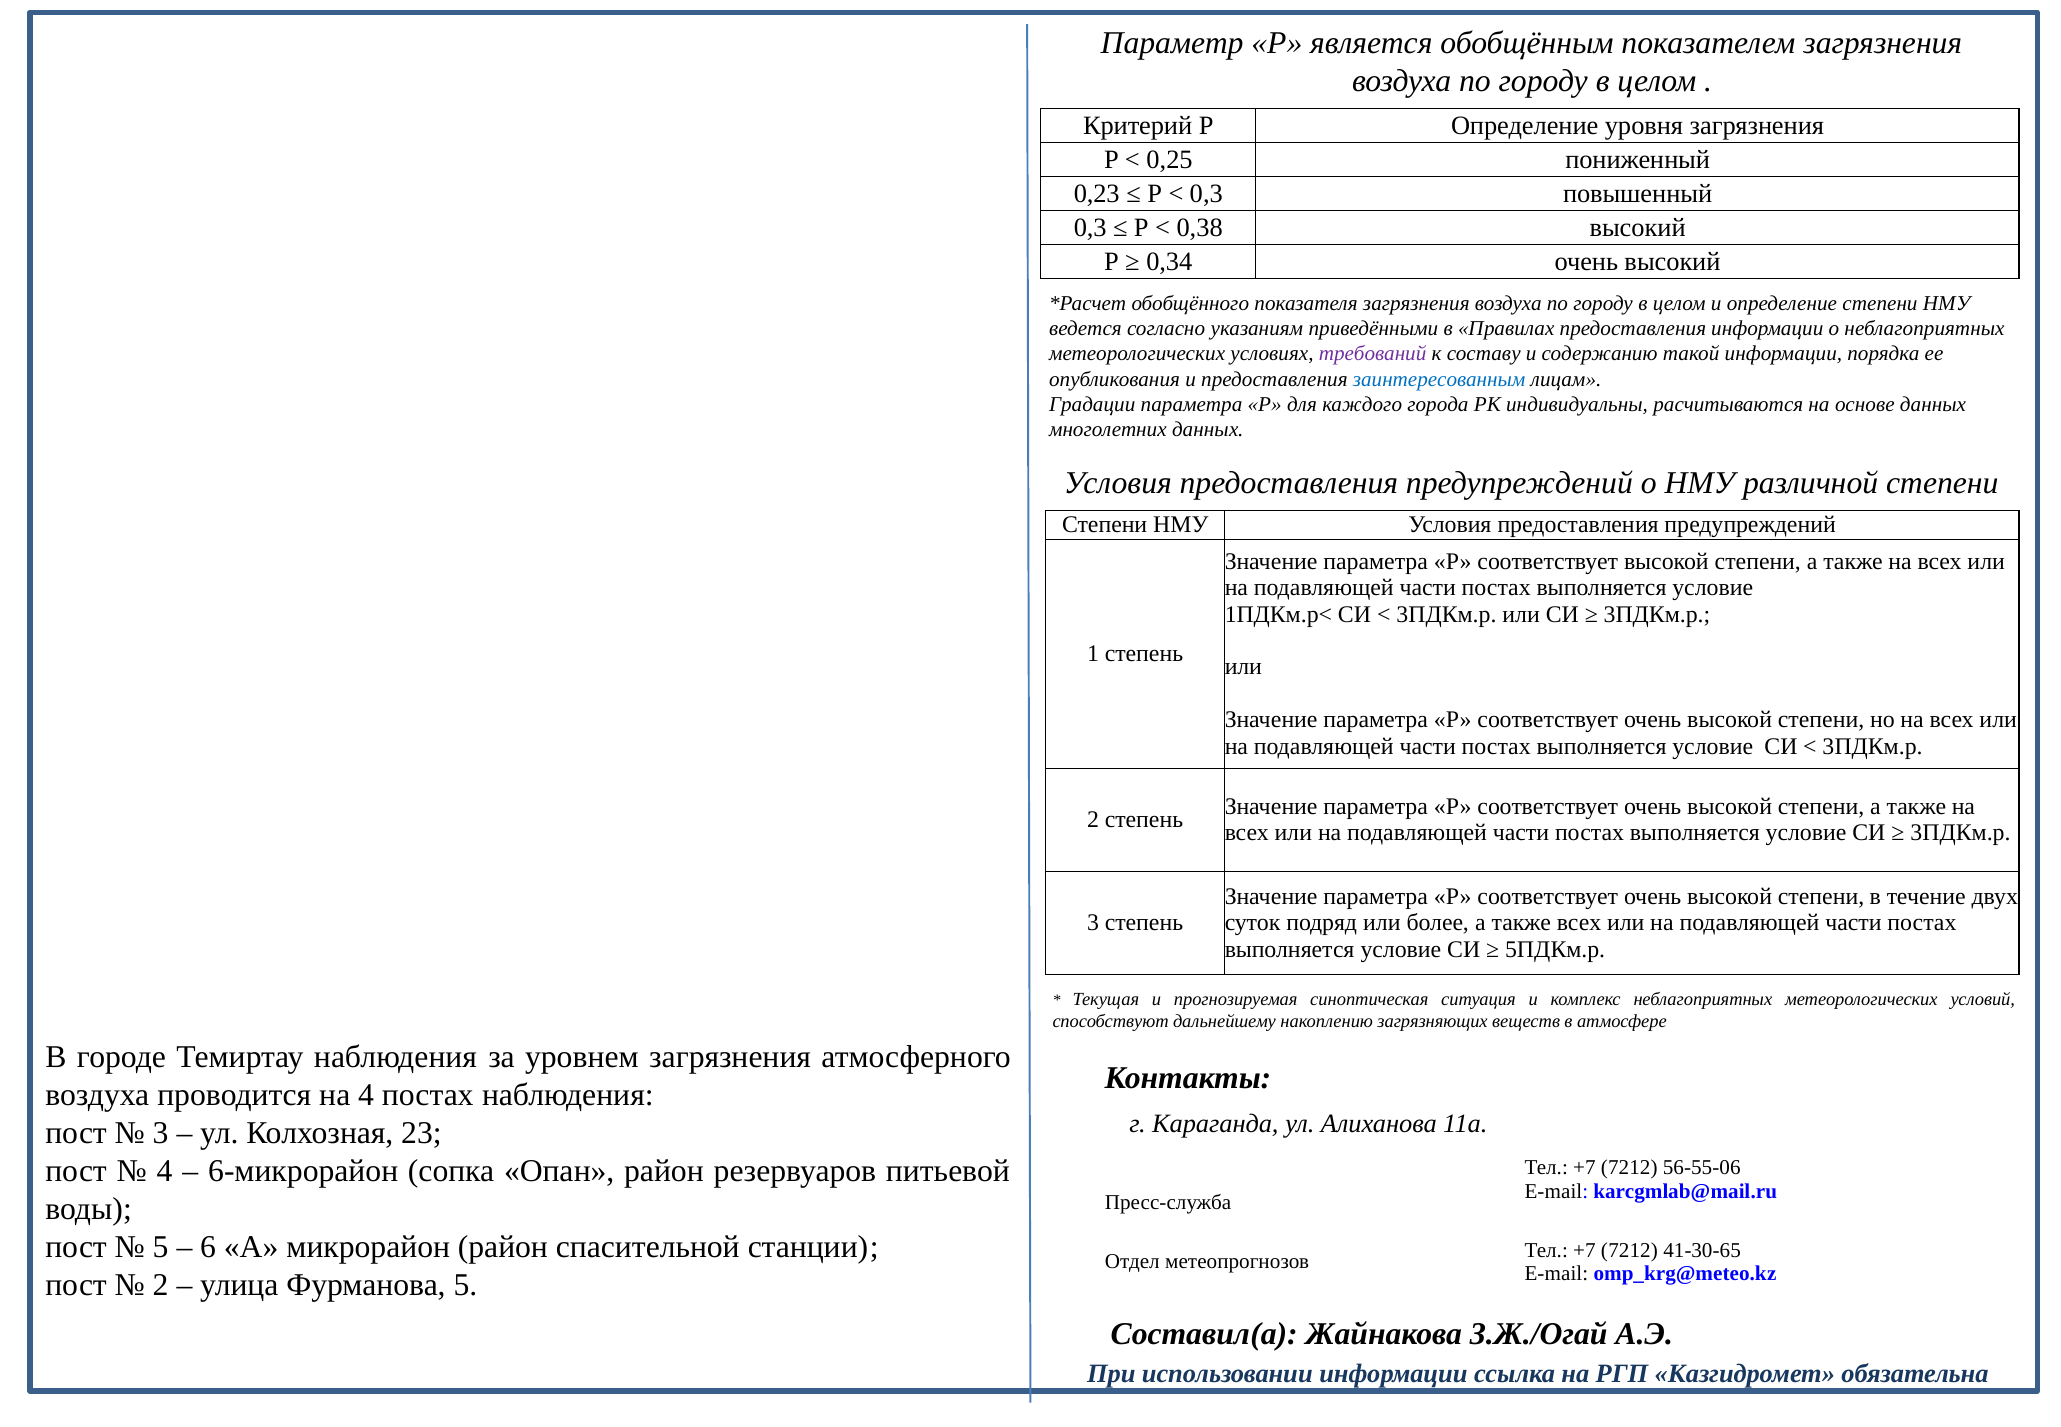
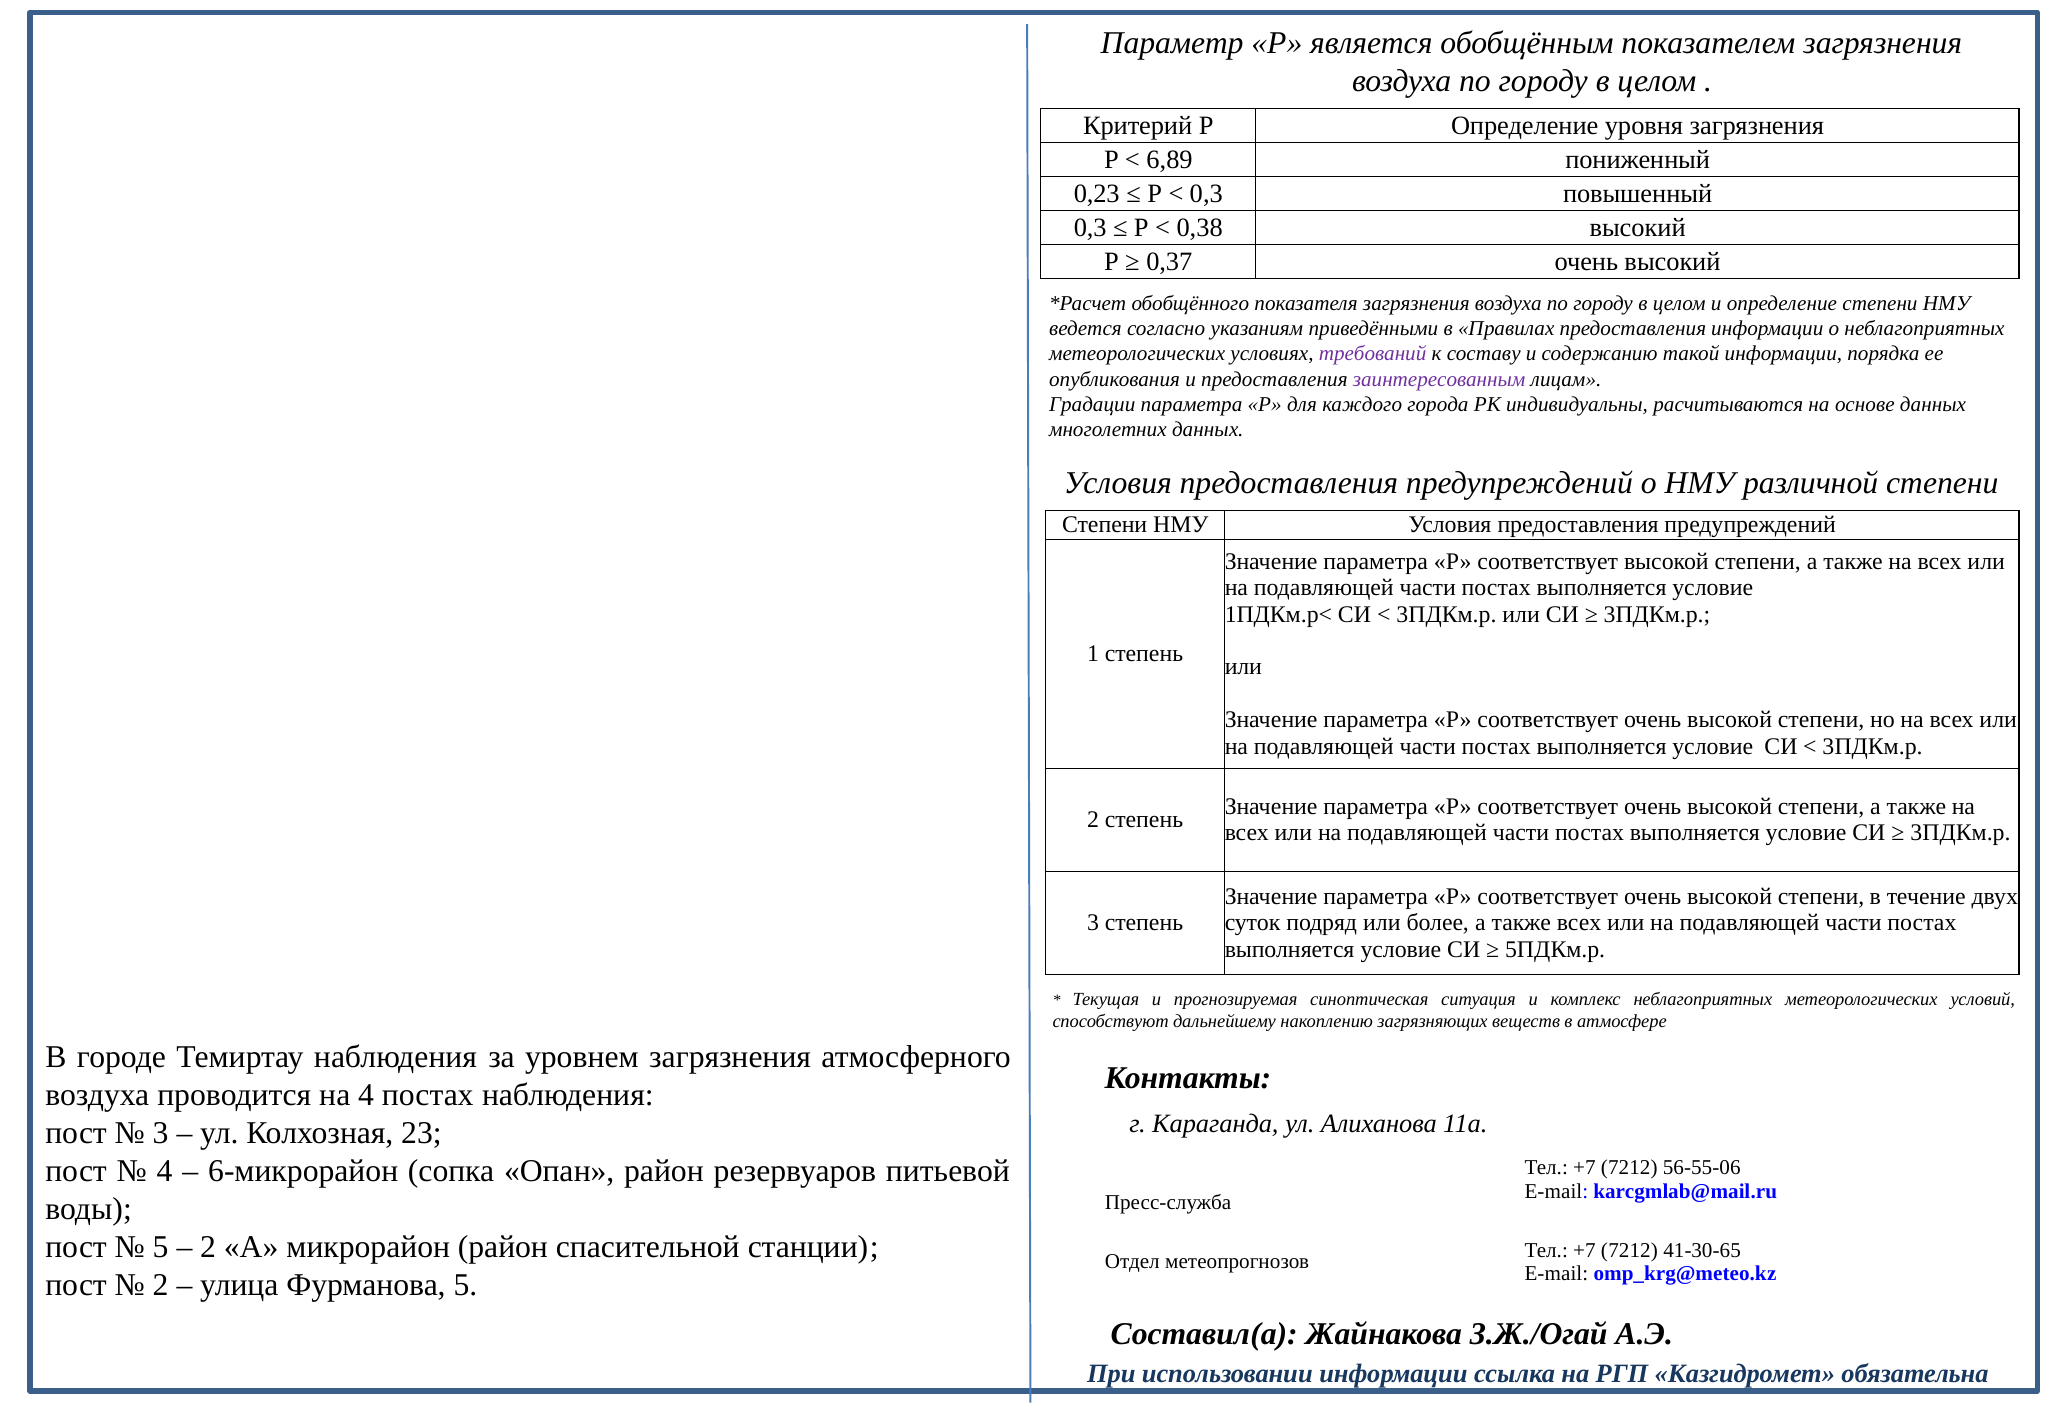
0,25: 0,25 -> 6,89 (1170, 159)
0,34: 0,34 -> 0,37 (1169, 261)
заинтересованным colour: blue -> purple (1439, 379)
6: 6 -> 2 (208, 1247)
